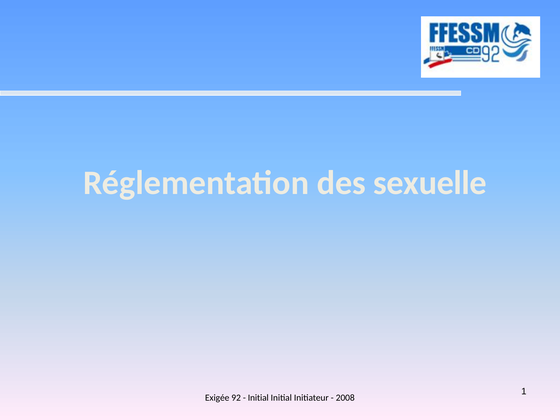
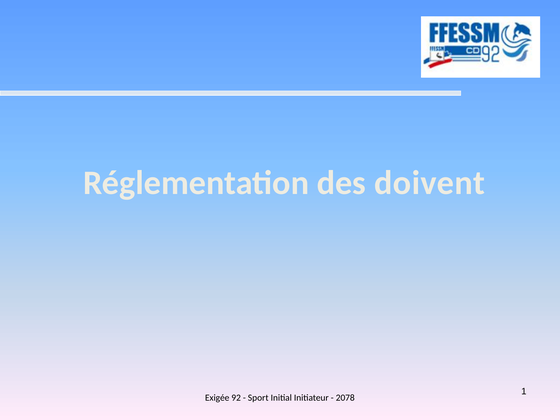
sexuelle: sexuelle -> doivent (430, 183)
Initial: Initial -> Sport (258, 398)
2008: 2008 -> 2078 (345, 398)
